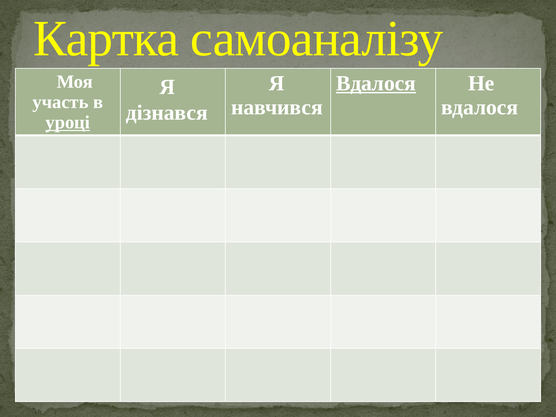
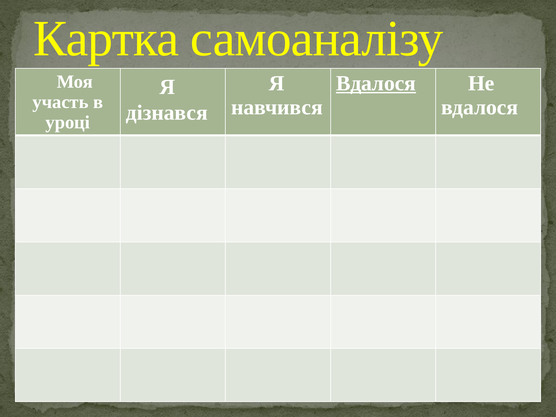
уроці underline: present -> none (68, 123)
